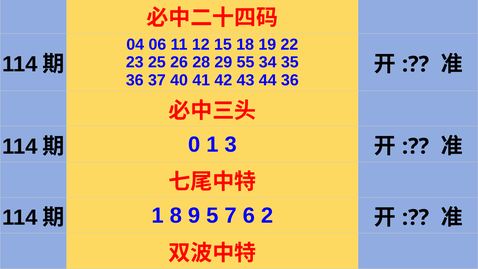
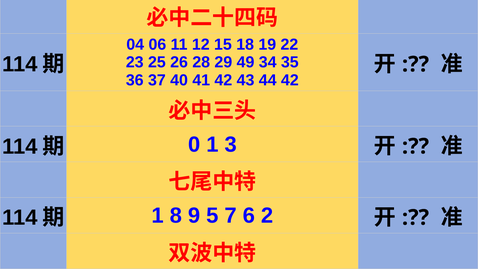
55: 55 -> 49 (246, 62)
44 36: 36 -> 42 (290, 80)
